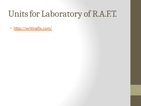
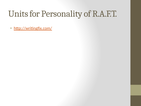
Laboratory: Laboratory -> Personality (62, 14)
